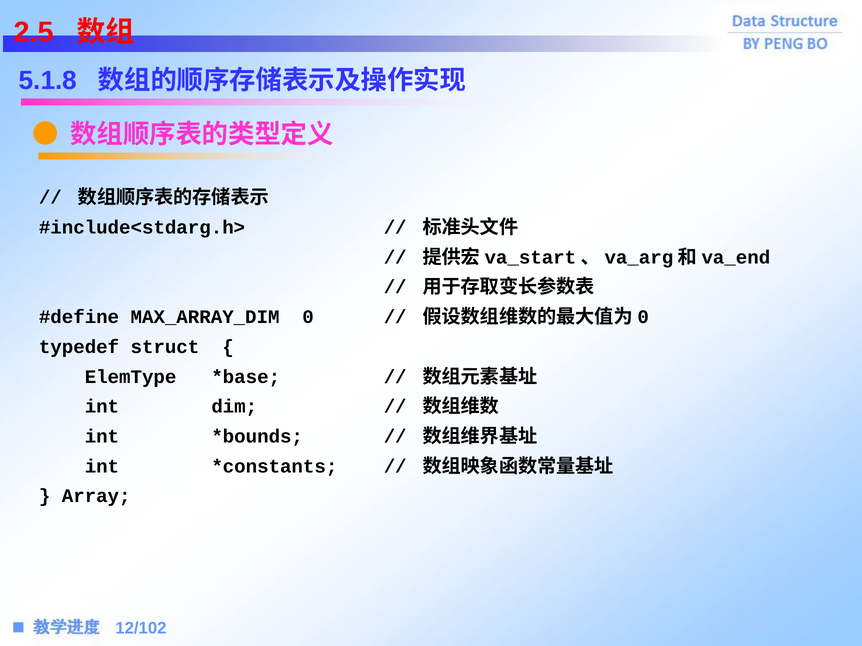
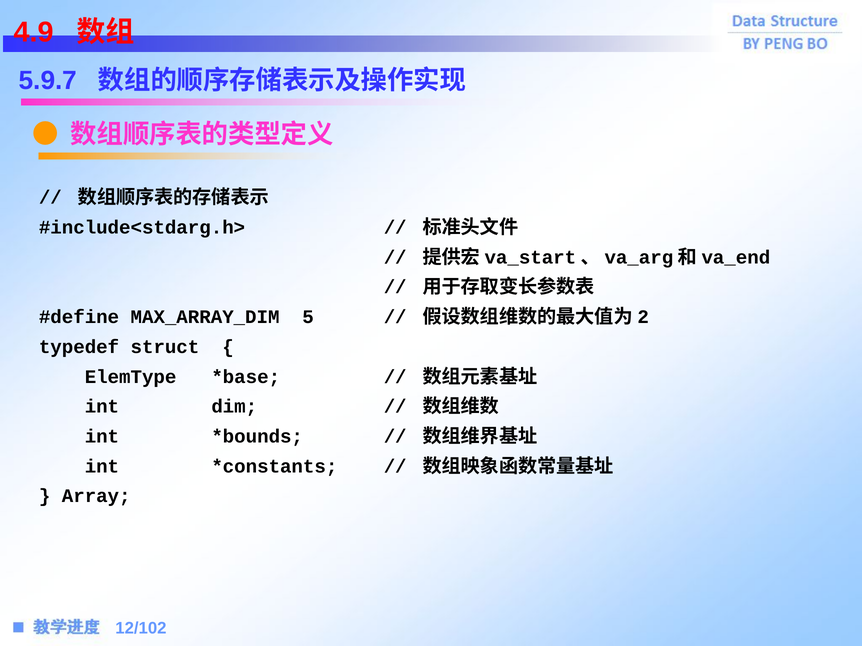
2.5: 2.5 -> 4.9 (34, 32)
5.1.8: 5.1.8 -> 5.9.7 (48, 80)
MAX_ARRAY_DIM 0: 0 -> 5 (308, 317)
0: 0 -> 2 (643, 317)
